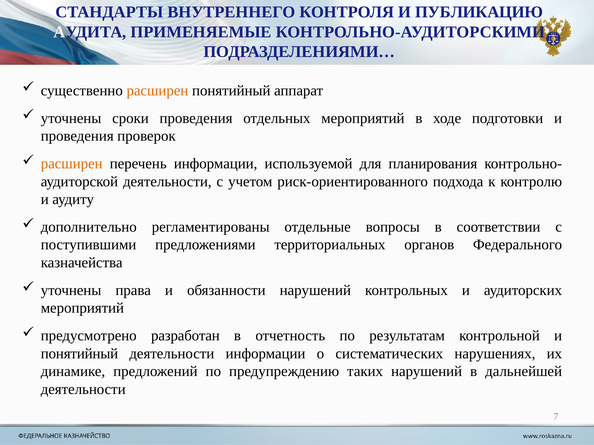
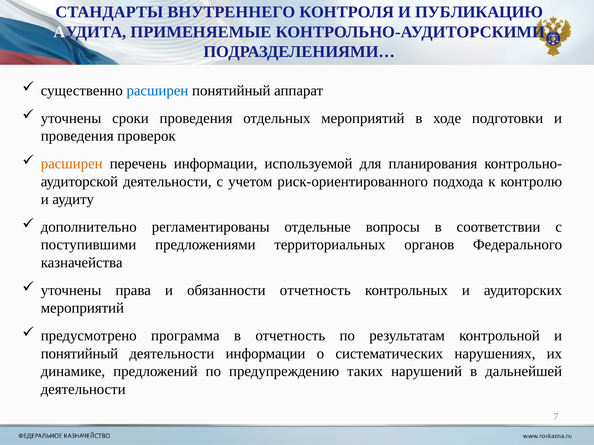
расширен colour: orange -> blue (157, 91)
обязанности нарушений: нарушений -> отчетность (315, 291)
разработан: разработан -> программа (185, 336)
